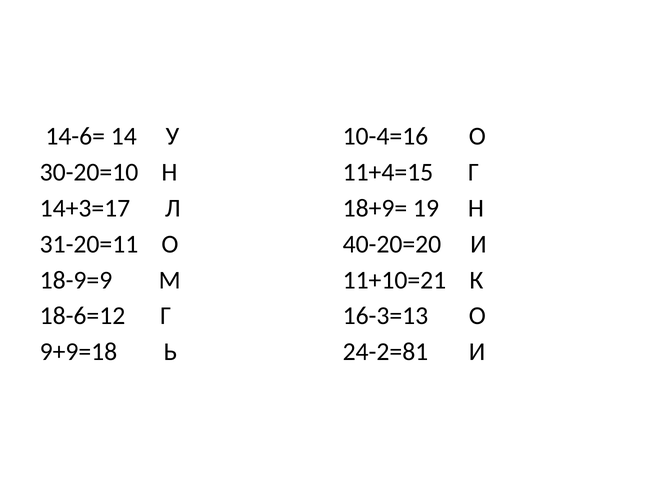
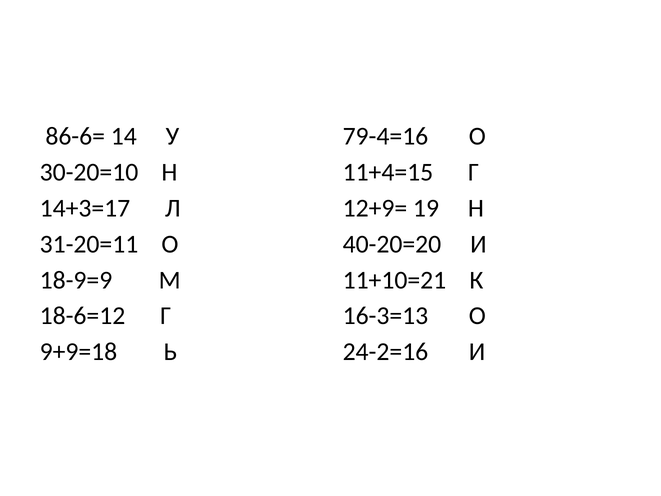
14-6=: 14-6= -> 86-6= (75, 136)
10-4=16: 10-4=16 -> 79-4=16 (385, 136)
18+9=: 18+9= -> 12+9= (375, 208)
24-2=81: 24-2=81 -> 24-2=16 (385, 352)
